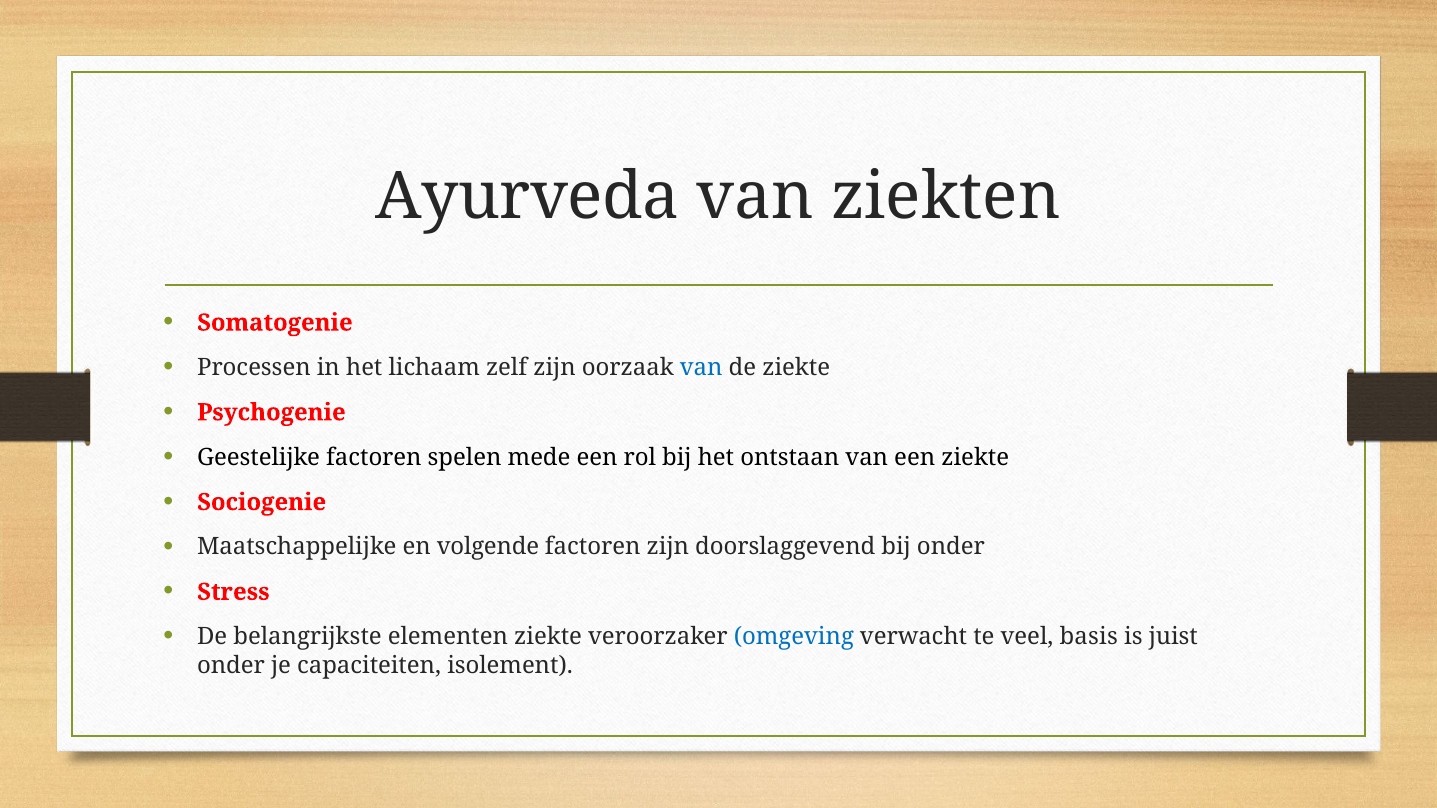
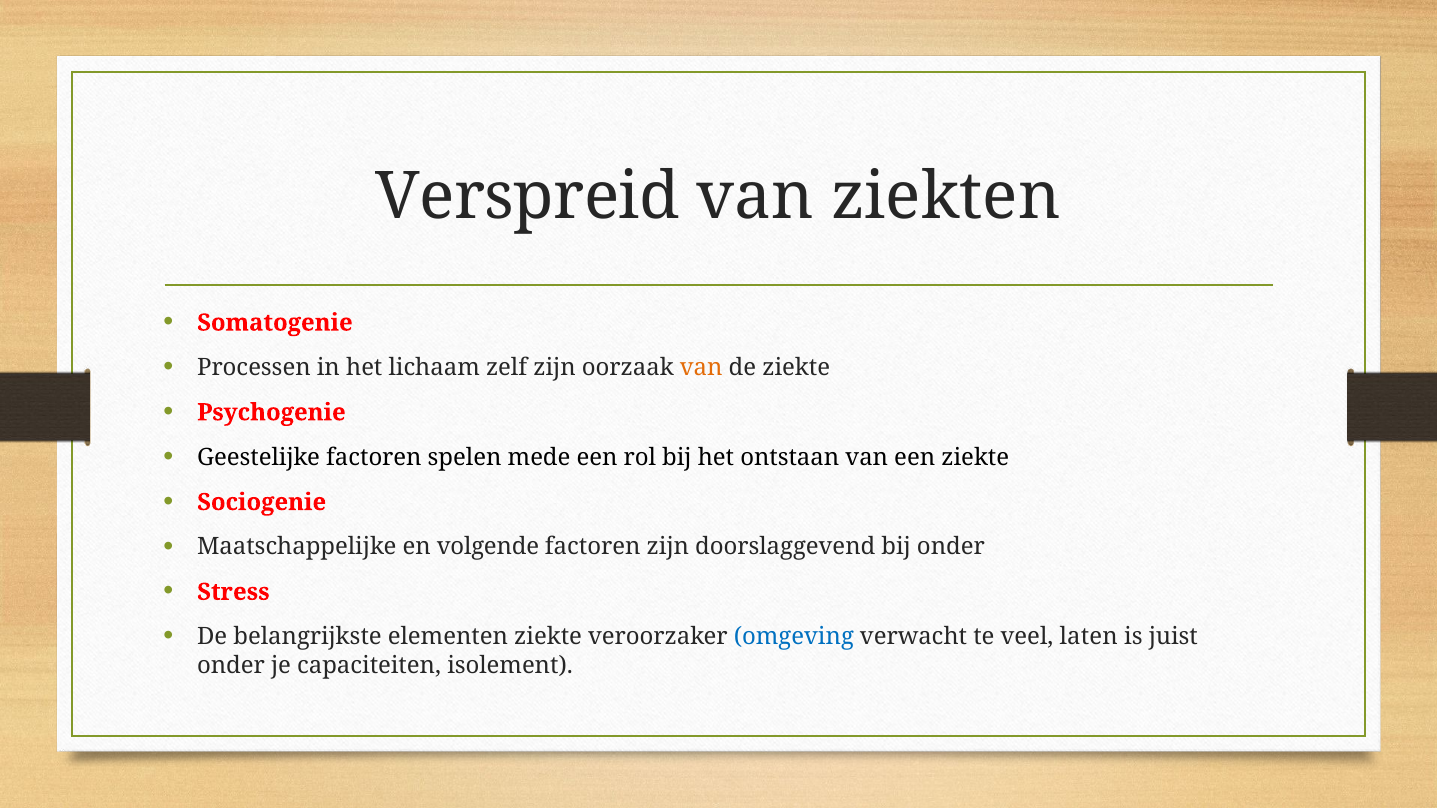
Ayurveda: Ayurveda -> Verspreid (528, 197)
van colour: blue -> orange (701, 368)
basis: basis -> laten (1089, 637)
